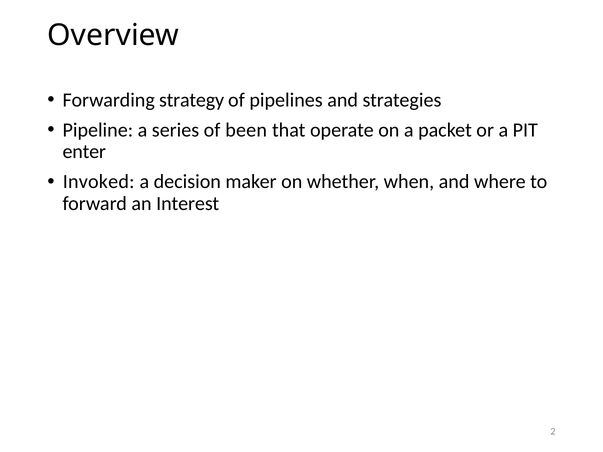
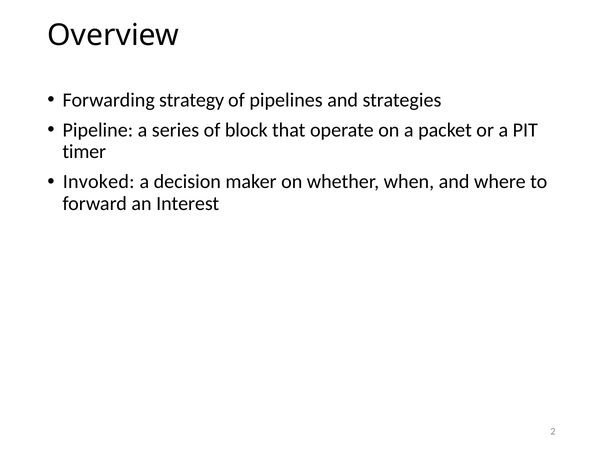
been: been -> block (246, 130)
enter: enter -> timer (84, 152)
